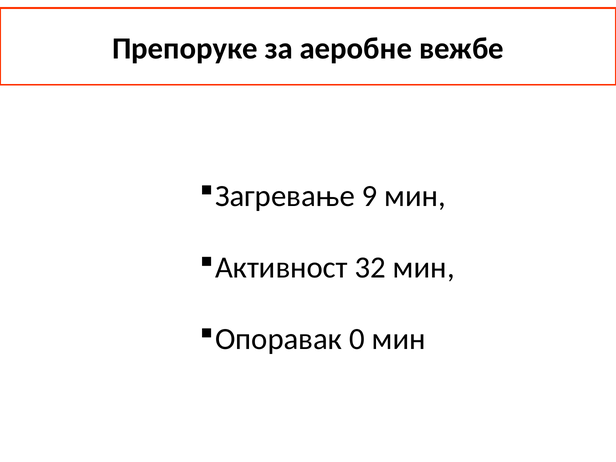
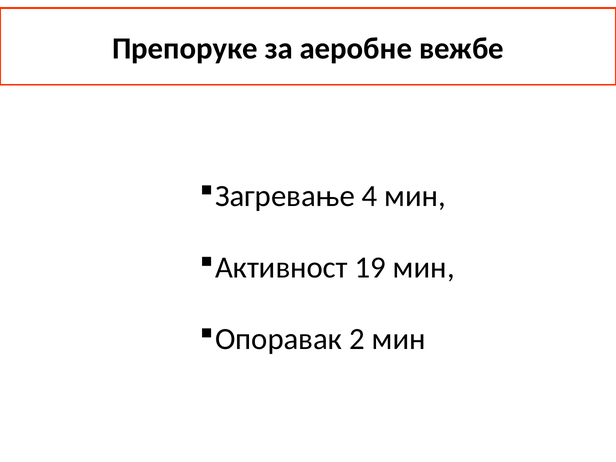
9: 9 -> 4 (370, 196)
32: 32 -> 19 (370, 268)
0: 0 -> 2 (357, 339)
